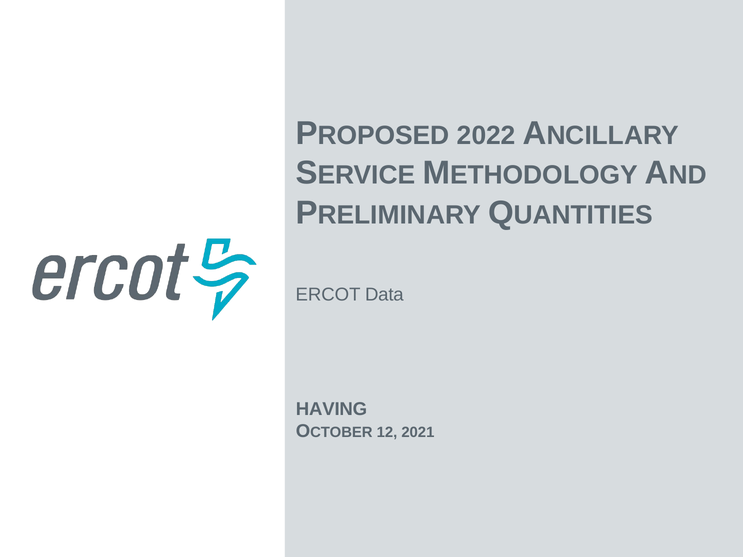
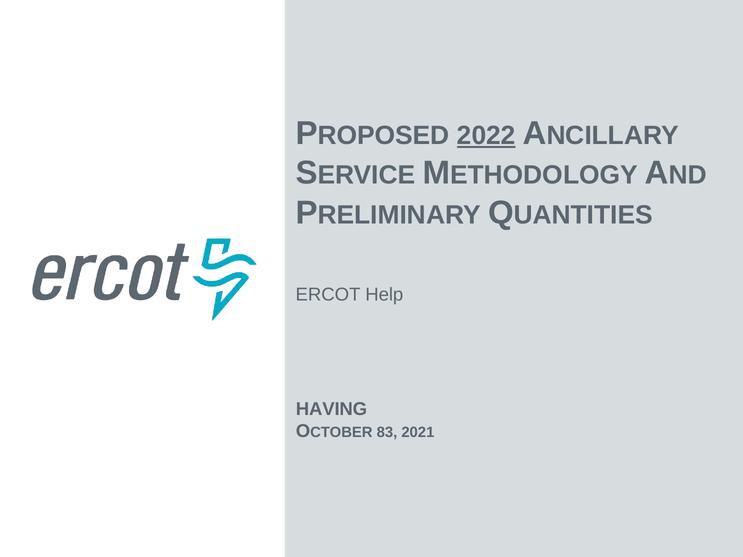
2022 underline: none -> present (486, 136)
Data: Data -> Help (384, 295)
12: 12 -> 83 (387, 433)
